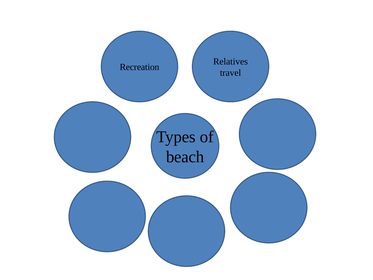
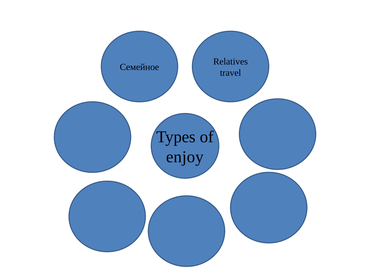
Recreation: Recreation -> Семейное (139, 67)
beach: beach -> enjoy (185, 157)
